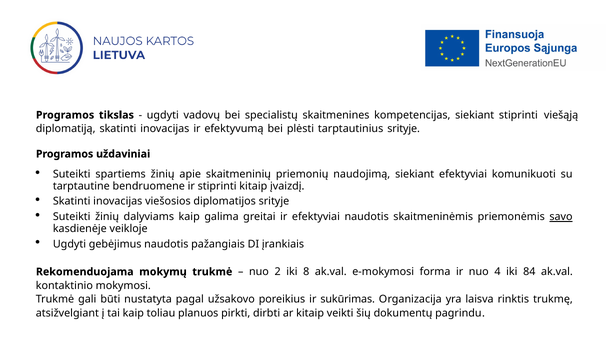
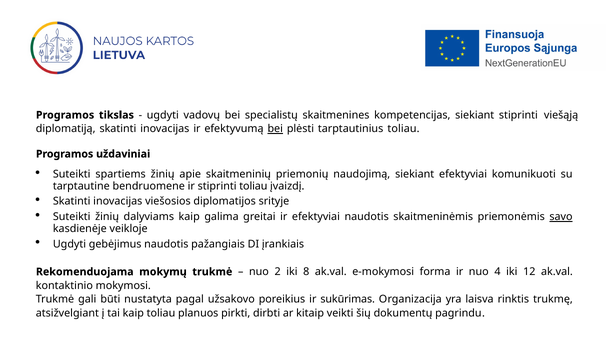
bei underline: none -> present (275, 129)
tarptautinius srityje: srityje -> toliau (403, 129)
stiprinti kitaip: kitaip -> toliau (253, 186)
84: 84 -> 12 (529, 272)
